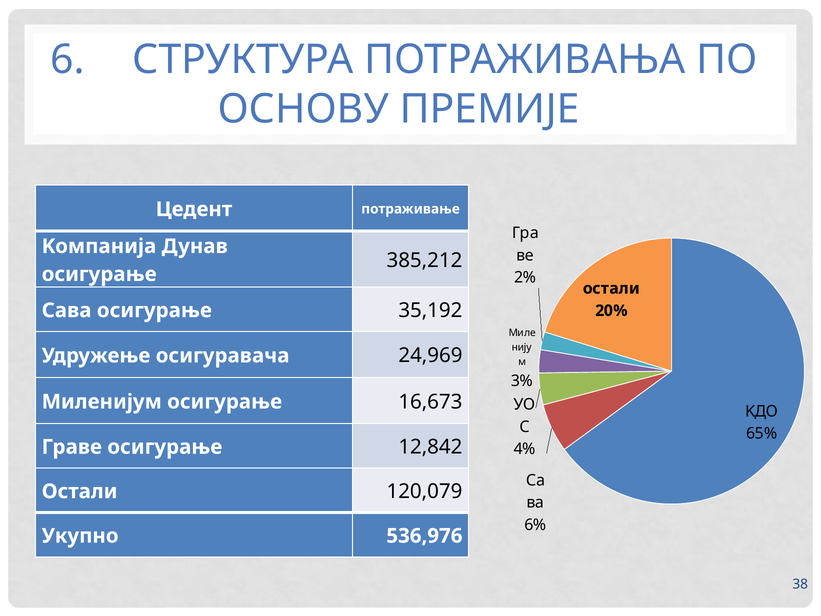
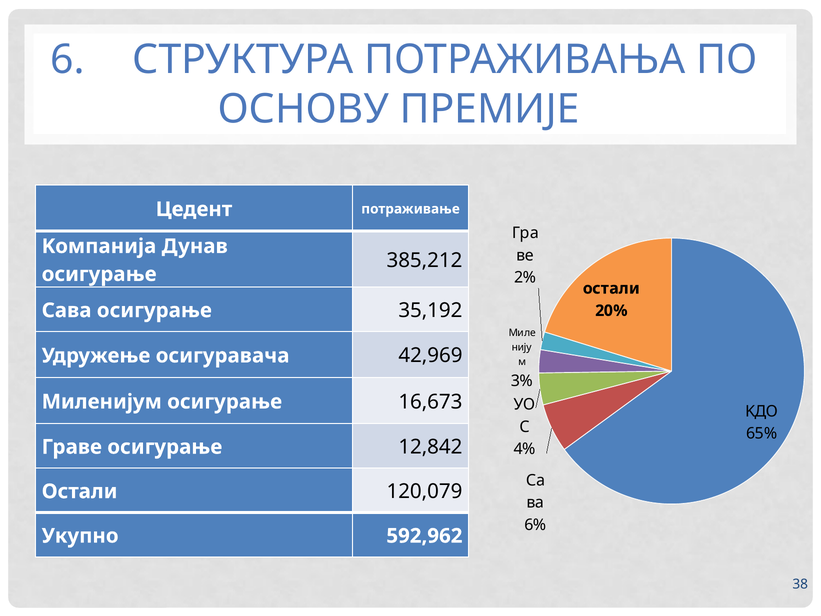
24,969: 24,969 -> 42,969 (430, 356)
536,976: 536,976 -> 592,962 (424, 536)
